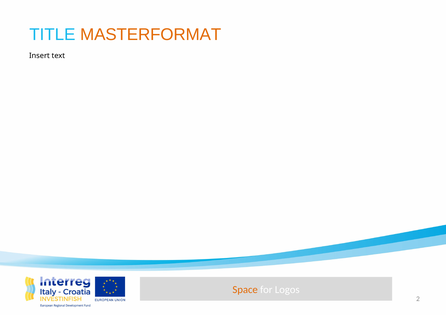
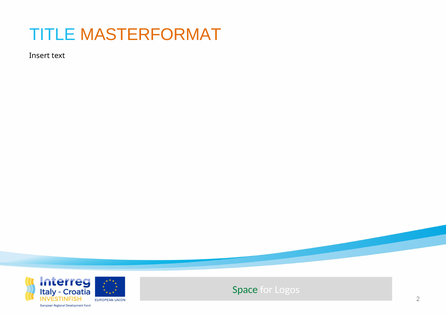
Space colour: orange -> green (245, 290)
